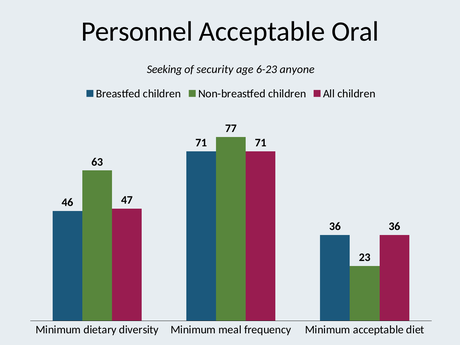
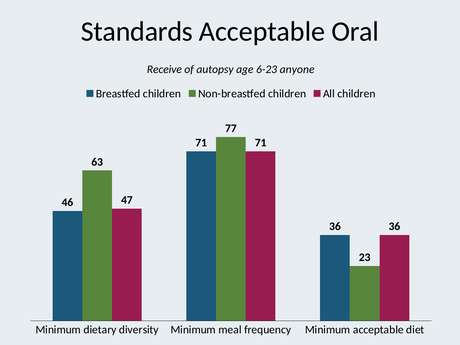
Personnel: Personnel -> Standards (137, 31)
Seeking: Seeking -> Receive (164, 69)
security: security -> autopsy (215, 69)
